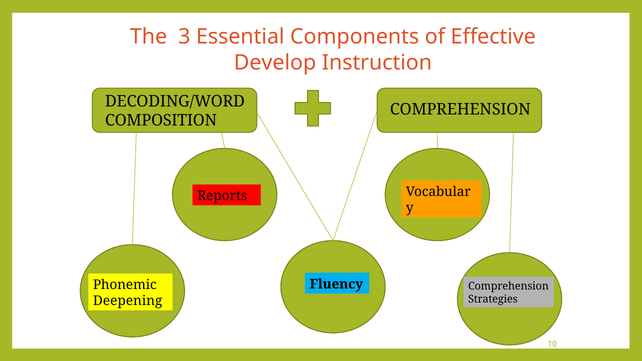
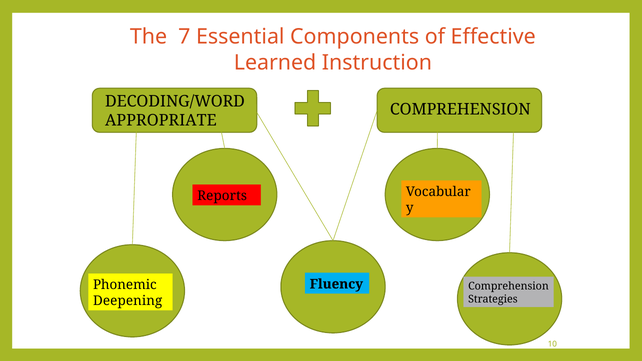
3: 3 -> 7 (184, 37)
Develop: Develop -> Learned (275, 62)
COMPOSITION: COMPOSITION -> APPROPRIATE (161, 121)
